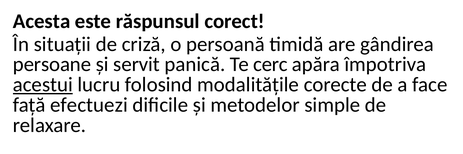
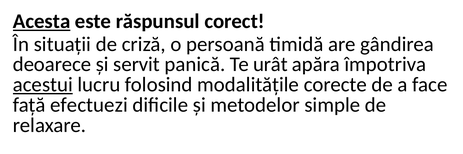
Acesta underline: none -> present (42, 21)
persoane: persoane -> deoarece (52, 65)
cerc: cerc -> urât (270, 65)
